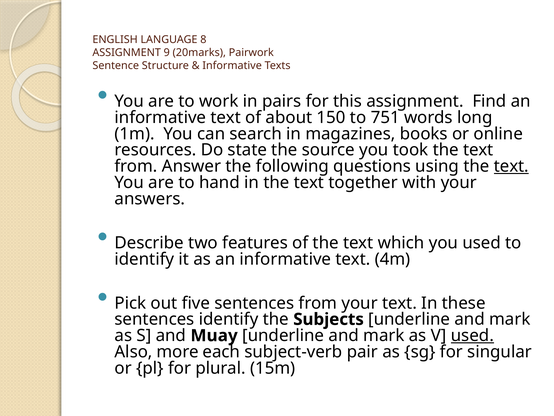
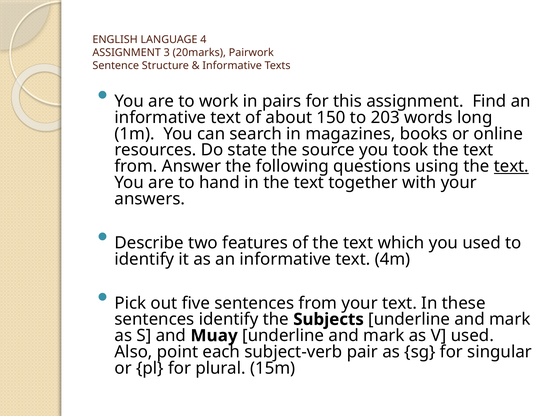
8: 8 -> 4 (203, 39)
9: 9 -> 3 (167, 52)
751: 751 -> 203 (385, 117)
used underline: present -> none (472, 335)
more: more -> point (178, 351)
